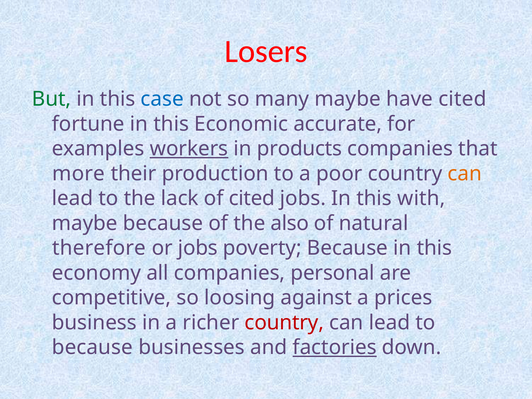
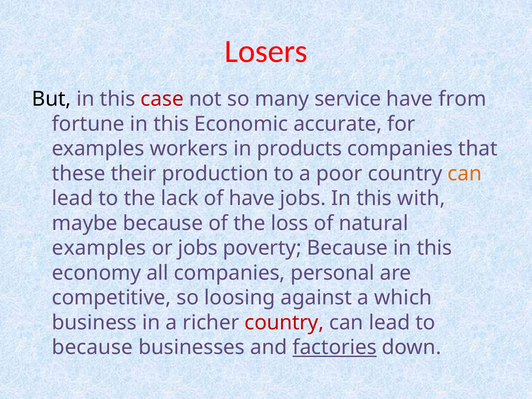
But colour: green -> black (52, 99)
case colour: blue -> red (162, 99)
many maybe: maybe -> service (348, 99)
have cited: cited -> from (462, 99)
workers underline: present -> none (189, 149)
more: more -> these (79, 174)
of cited: cited -> have (252, 198)
also: also -> loss (290, 223)
therefore: therefore -> examples (99, 248)
prices: prices -> which (403, 298)
